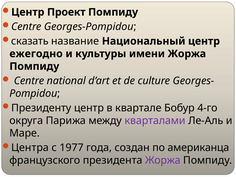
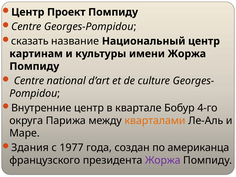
ежегодно: ежегодно -> картинам (36, 54)
Президенту: Президенту -> Внутренние (41, 108)
кварталами colour: purple -> orange (155, 121)
Центра: Центра -> Здания (30, 148)
